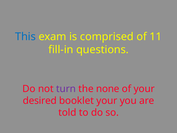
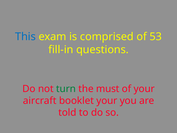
11: 11 -> 53 (156, 37)
turn colour: purple -> green (66, 89)
none: none -> must (108, 89)
desired: desired -> aircraft (40, 100)
